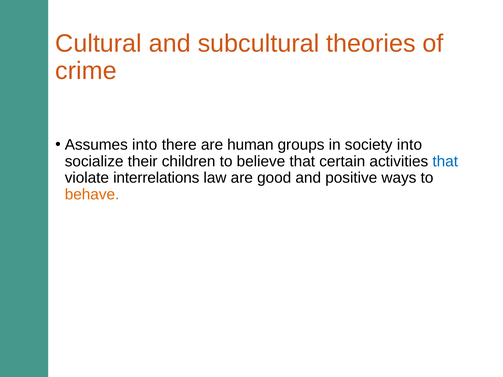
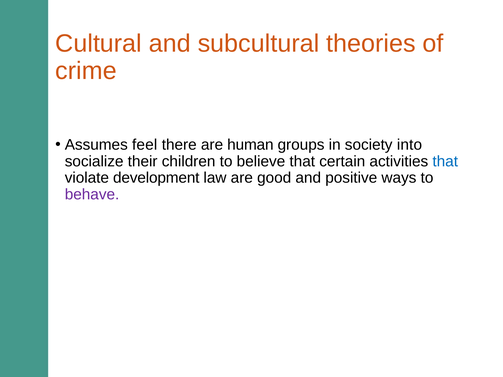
Assumes into: into -> feel (145, 145)
interrelations: interrelations -> development (156, 178)
behave colour: orange -> purple (92, 195)
